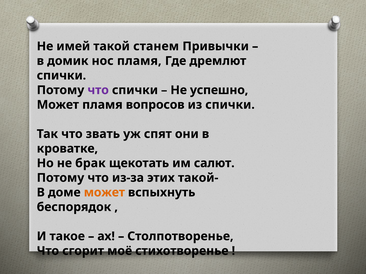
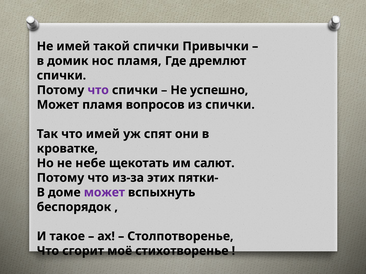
такой станем: станем -> спички (156, 46)
что звать: звать -> имей (103, 134)
брак: брак -> небе (90, 163)
такой-: такой- -> пятки- (198, 178)
может colour: orange -> purple (104, 193)
